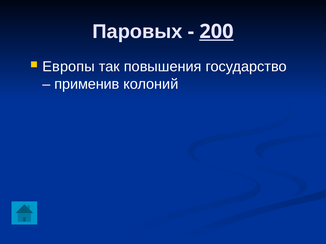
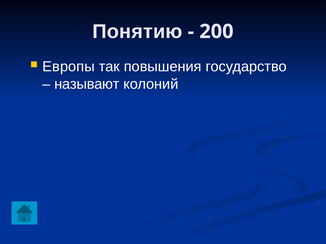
Паровых: Паровых -> Понятию (137, 32)
200 underline: present -> none (216, 32)
применив: применив -> называют (87, 84)
